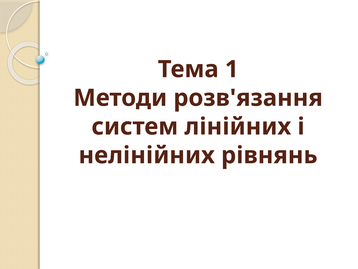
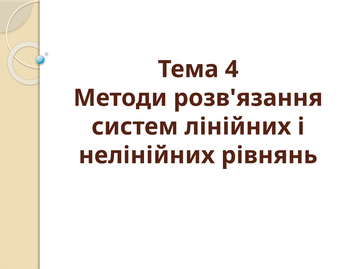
1: 1 -> 4 (232, 69)
